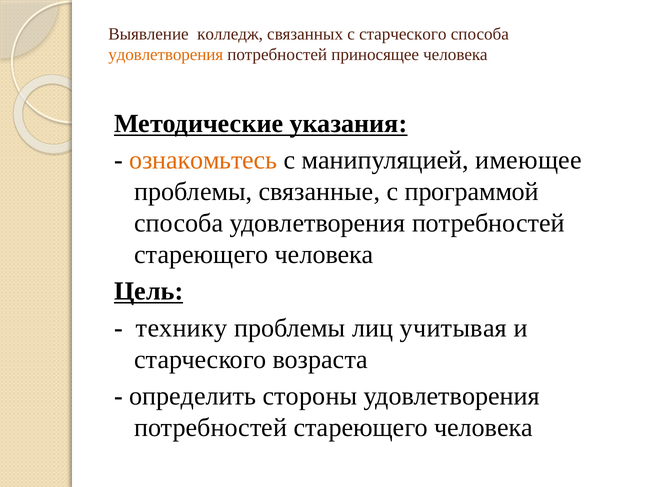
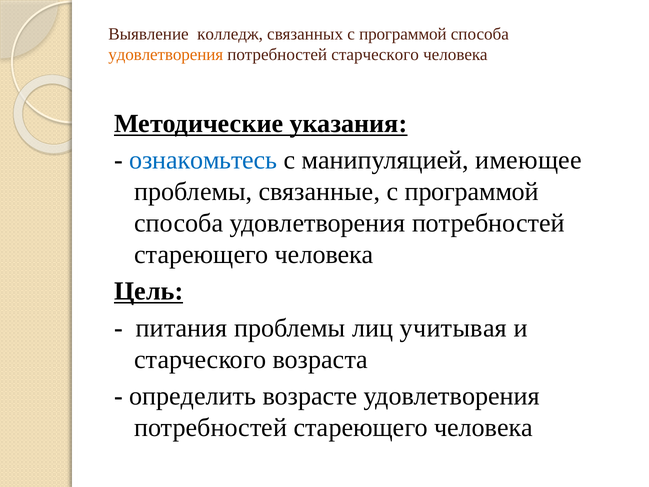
связанных с старческого: старческого -> программой (403, 34)
потребностей приносящее: приносящее -> старческого (375, 55)
ознакомьтесь colour: orange -> blue (203, 160)
технику: технику -> питания (182, 328)
стороны: стороны -> возрасте (310, 396)
